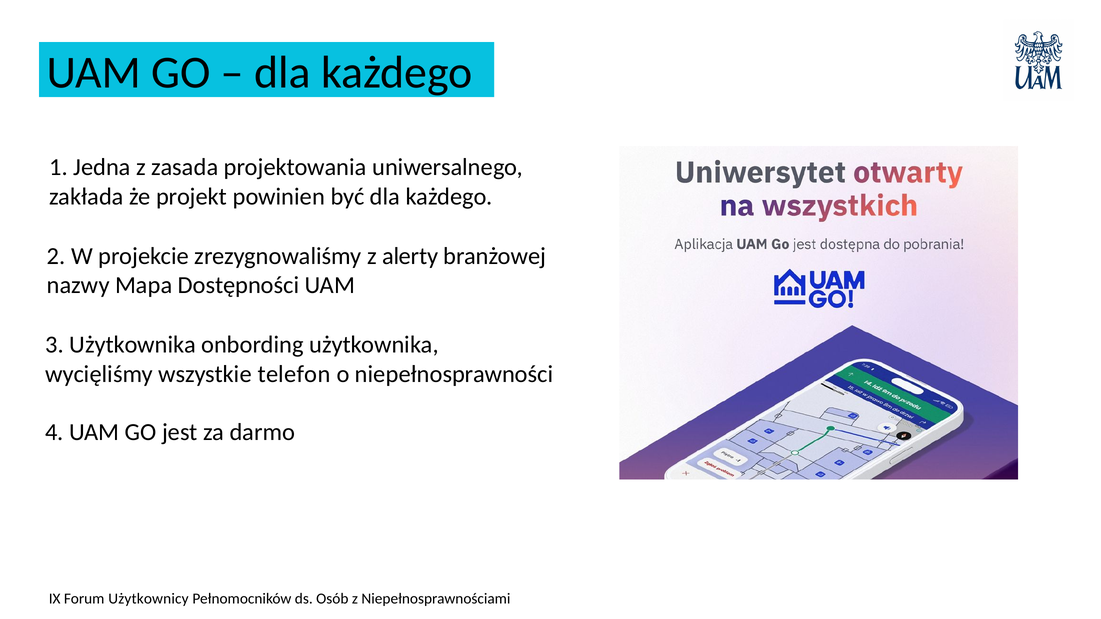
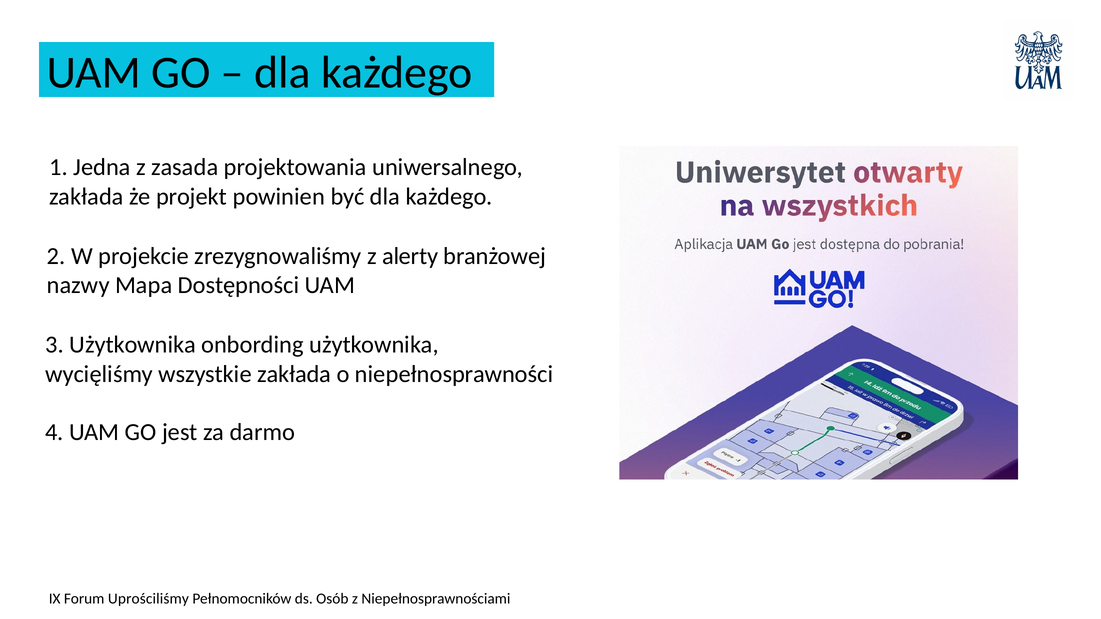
wszystkie telefon: telefon -> zakłada (294, 374)
Użytkownicy: Użytkownicy -> Uprościliśmy (148, 599)
